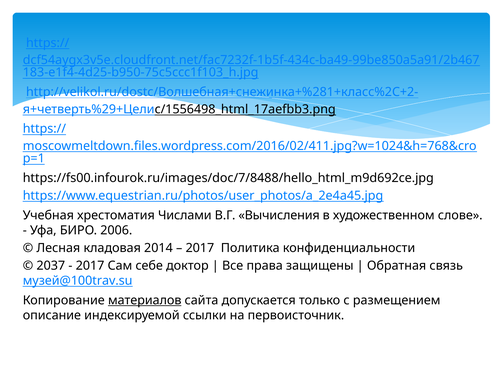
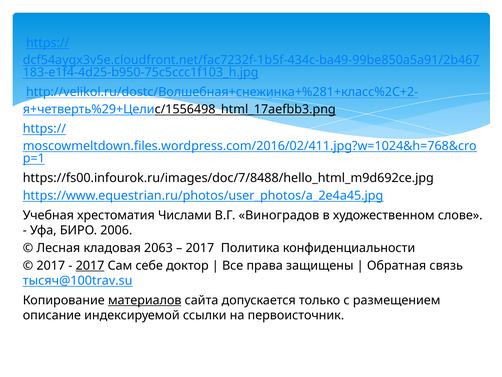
Вычисления: Вычисления -> Виноградов (279, 215)
2014: 2014 -> 2063 (158, 248)
2037: 2037 -> 2017 (51, 265)
2017 underline: none -> present (90, 265)
музей@100trav.su: музей@100trav.su -> тысяч@100trav.su (78, 280)
